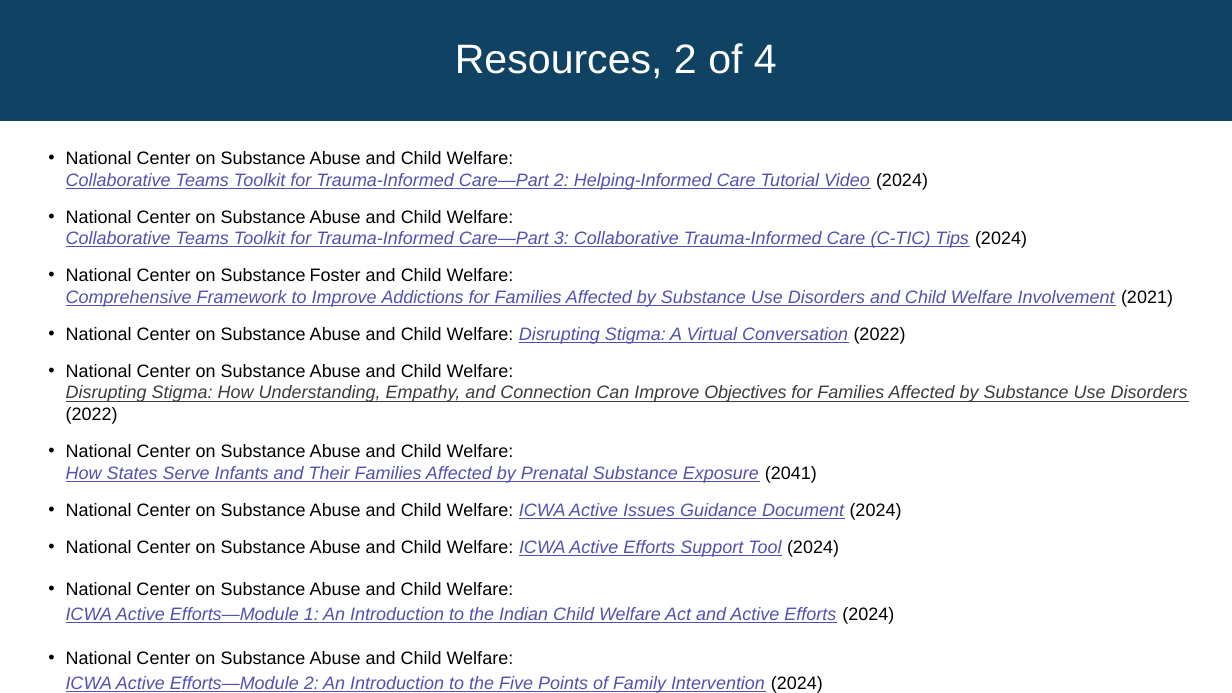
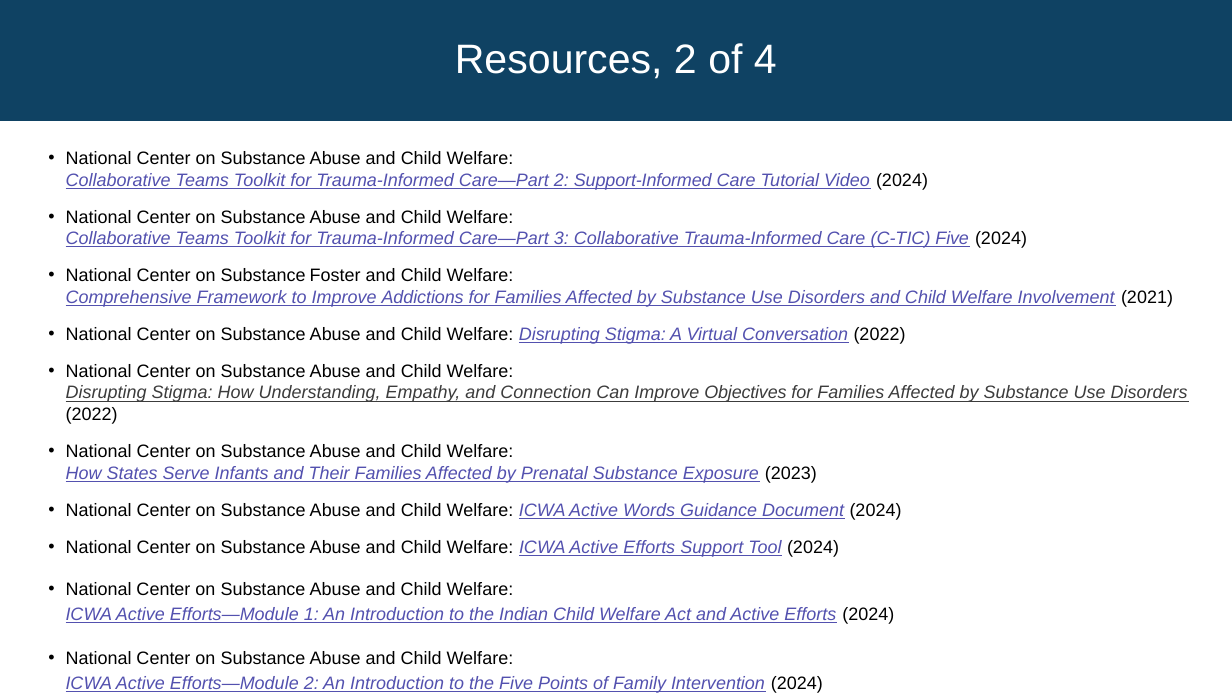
Helping-Informed: Helping-Informed -> Support-Informed (643, 180)
C-TIC Tips: Tips -> Five (952, 239)
2041: 2041 -> 2023 (791, 473)
Issues: Issues -> Words (649, 510)
